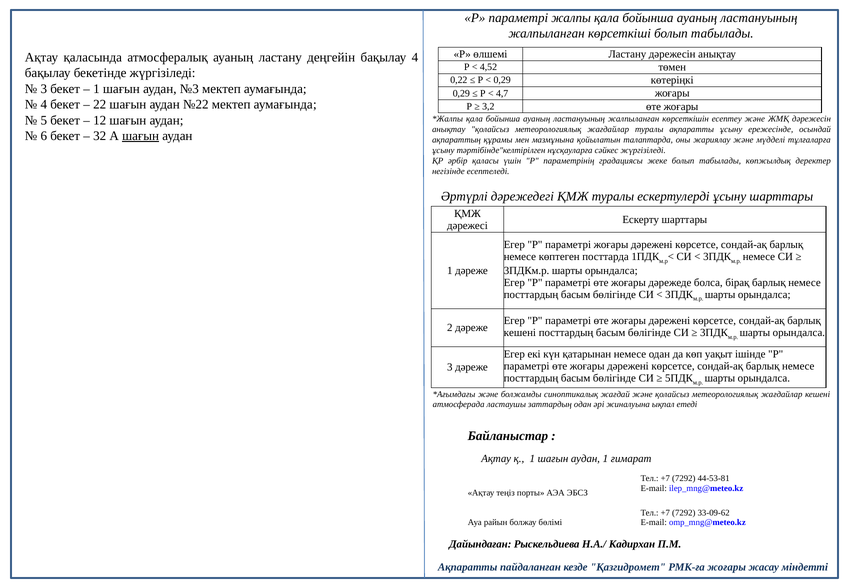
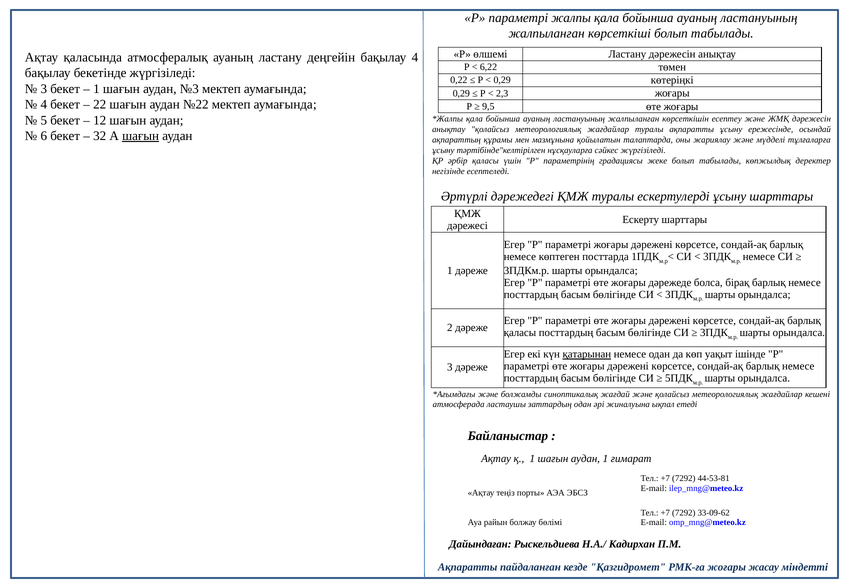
4,52: 4,52 -> 6,22 (488, 67)
4,7: 4,7 -> 2,3 (502, 93)
3,2: 3,2 -> 9,5 (488, 106)
кешені: кешені -> қаласы (520, 333)
қатарынан underline: none -> present (587, 354)
